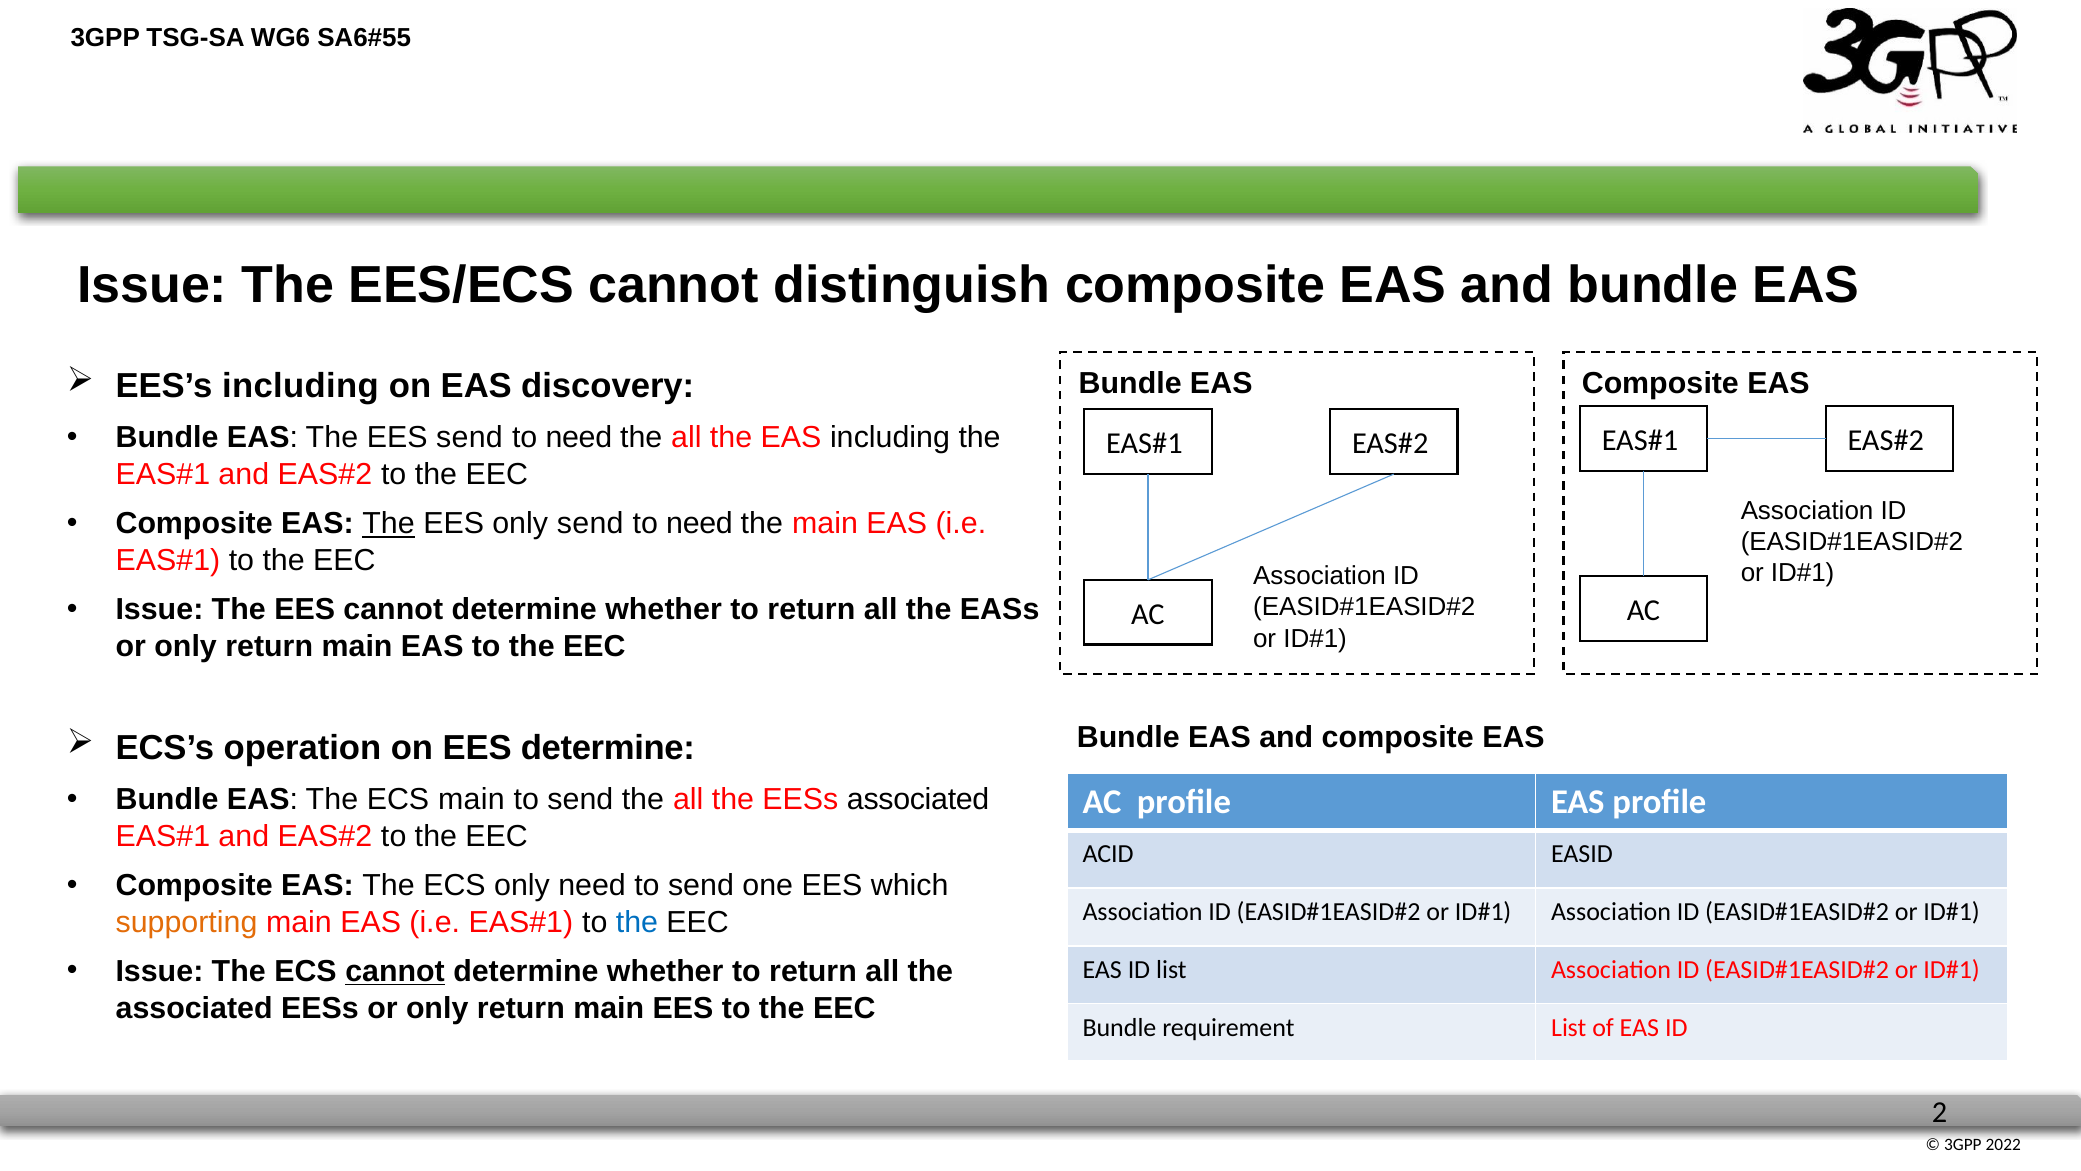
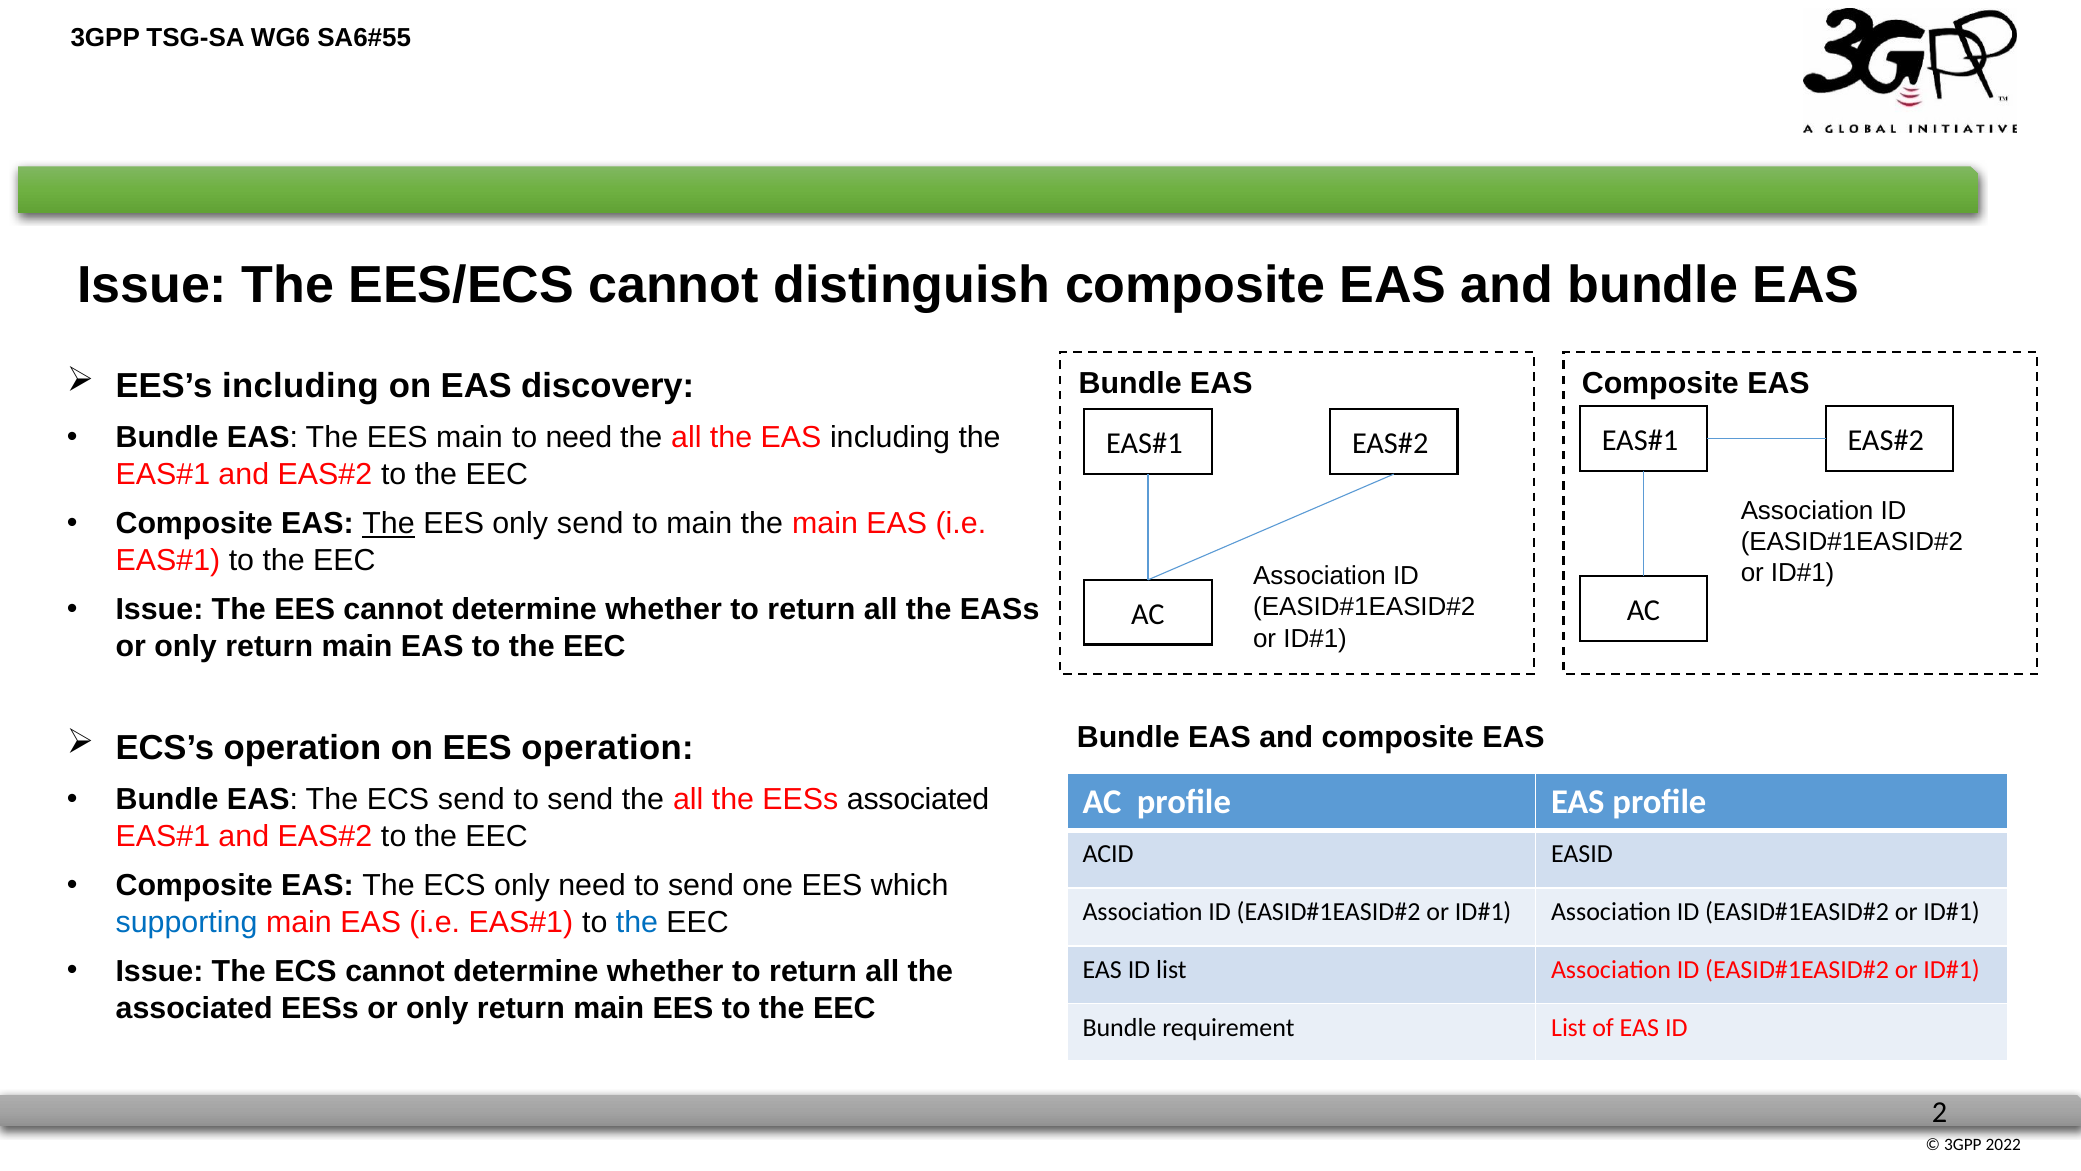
EES send: send -> main (470, 438)
need: need -> main (699, 523)
EES determine: determine -> operation (607, 748)
ECS main: main -> send (471, 799)
supporting colour: orange -> blue (187, 922)
cannot underline: present -> none (395, 971)
